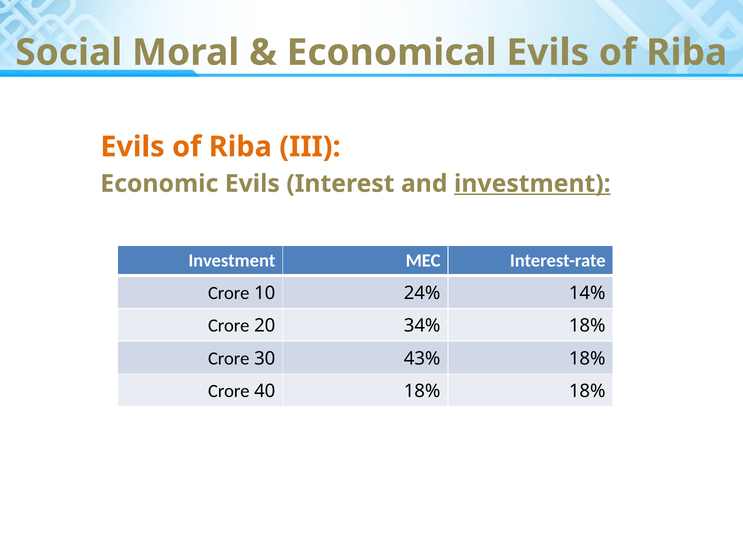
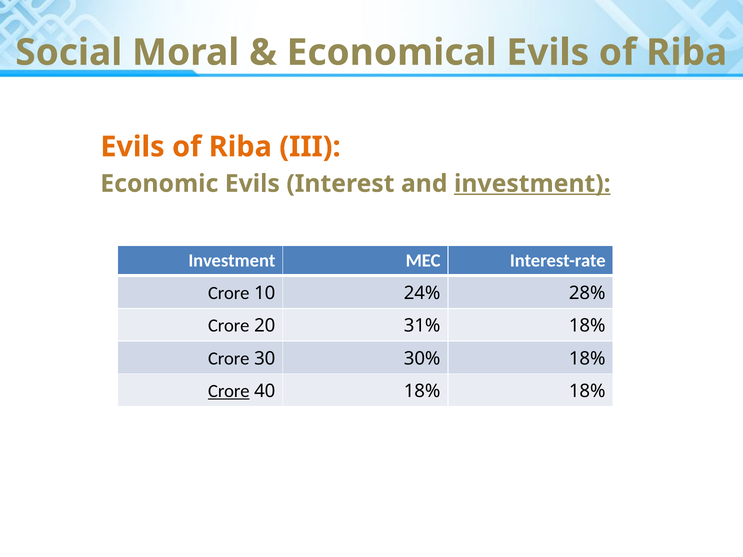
14%: 14% -> 28% (587, 293)
34%: 34% -> 31% (422, 326)
43%: 43% -> 30% (422, 359)
Crore underline: none -> present (229, 391)
